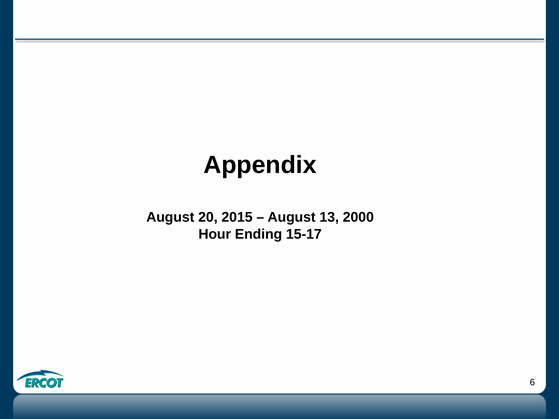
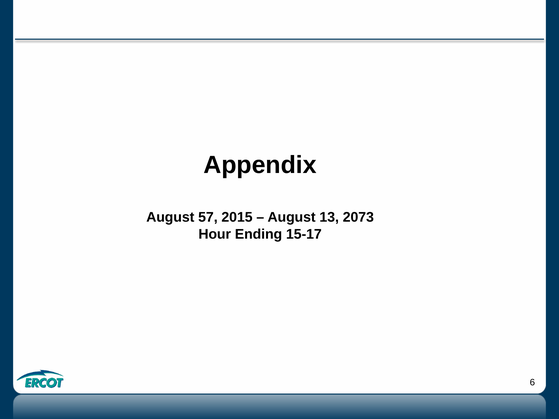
20: 20 -> 57 (208, 217)
2000: 2000 -> 2073 (358, 217)
